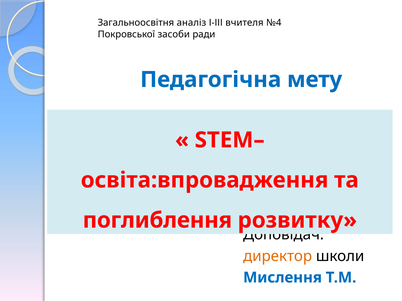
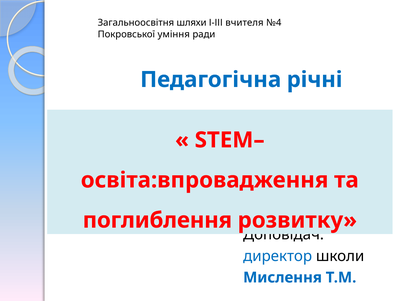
аналіз: аналіз -> шляхи (192, 23)
засоби: засоби -> уміння (174, 34)
мету: мету -> річні (315, 80)
директор colour: orange -> blue (278, 257)
